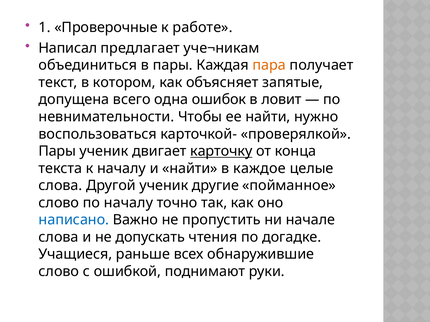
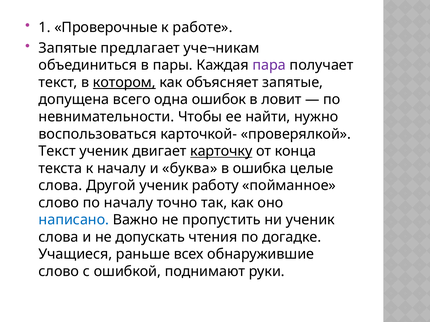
Написал: Написал -> Запятые (68, 48)
пара colour: orange -> purple (269, 65)
котором underline: none -> present (124, 83)
Пары: Пары -> Текст (57, 151)
и найти: найти -> буква (190, 169)
каждое: каждое -> ошибка (260, 169)
другие: другие -> работу (215, 186)
ни начале: начале -> ученик (310, 220)
